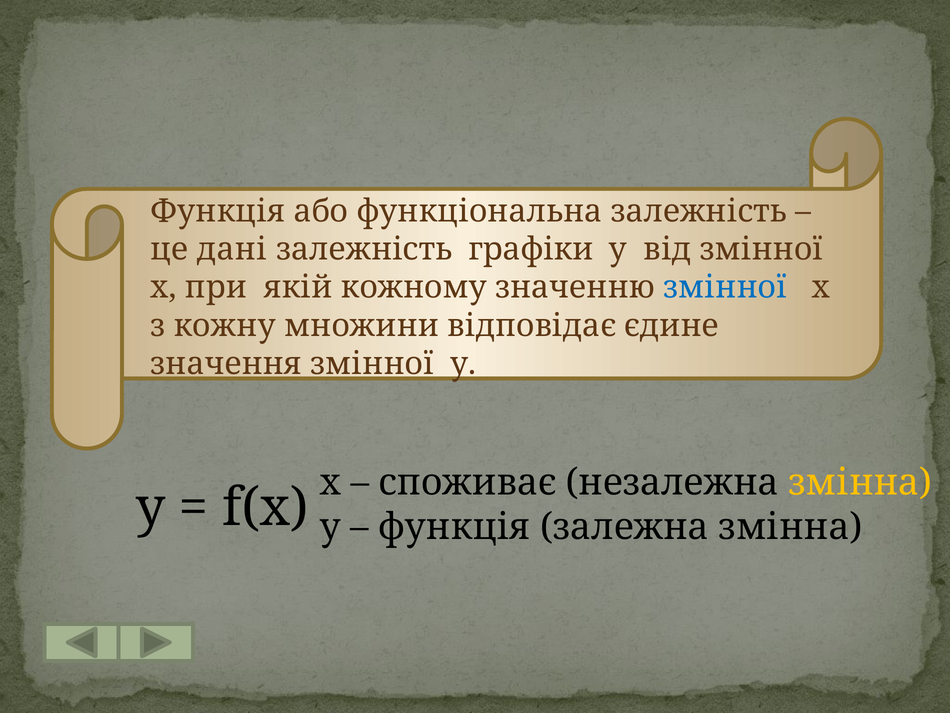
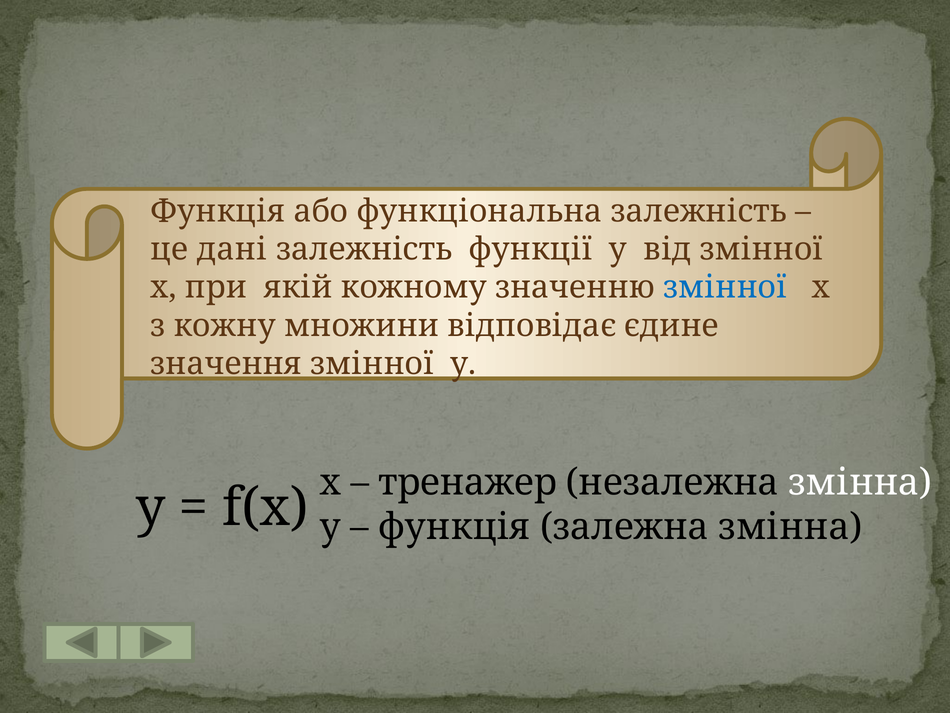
графіки: графіки -> функції (531, 249)
споживає: споживає -> тренажер (468, 482)
змінна colour: yellow -> white (860, 482)
